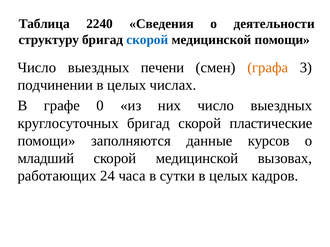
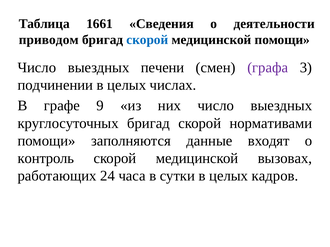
2240: 2240 -> 1661 (100, 24)
структуру: структуру -> приводом (49, 40)
графа colour: orange -> purple (268, 68)
0: 0 -> 9 (100, 106)
пластические: пластические -> нормативами (271, 123)
курсов: курсов -> входят (269, 141)
младший: младший -> контроль (46, 159)
